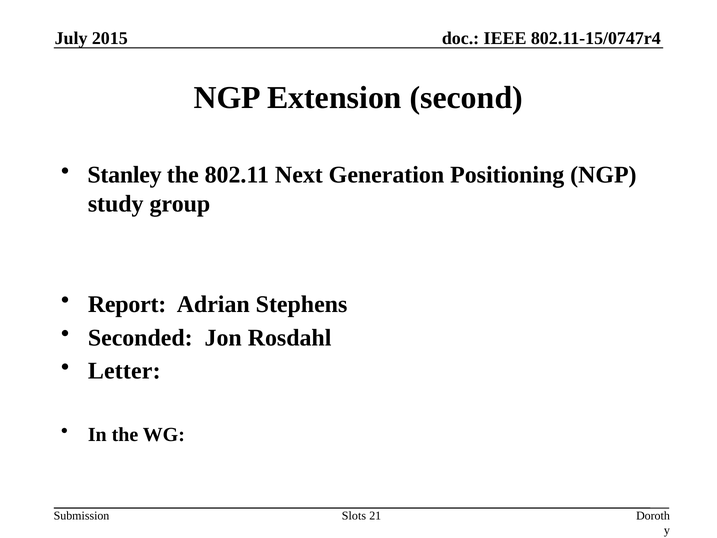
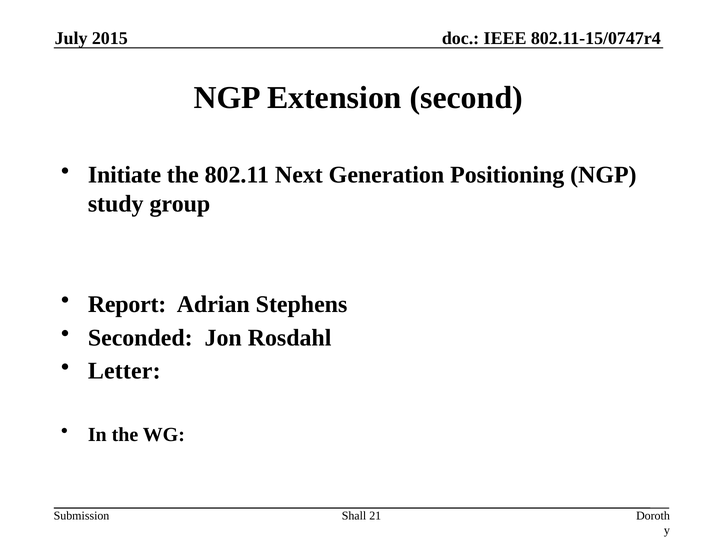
Stanley: Stanley -> Initiate (125, 175)
Slots: Slots -> Shall (354, 516)
